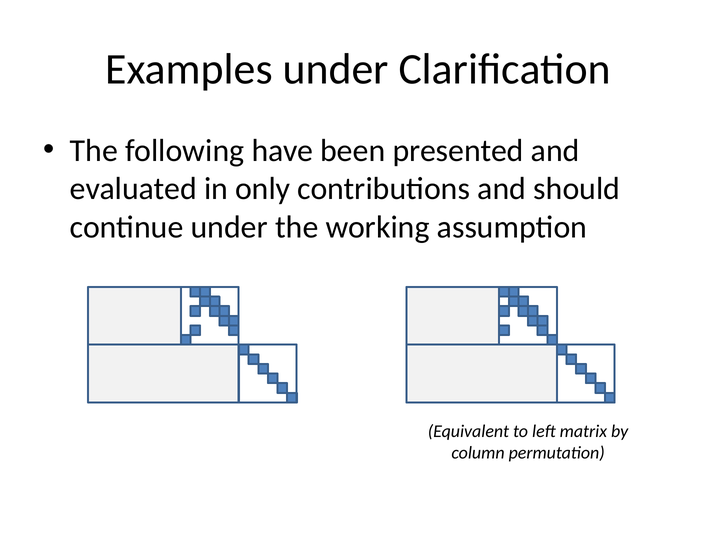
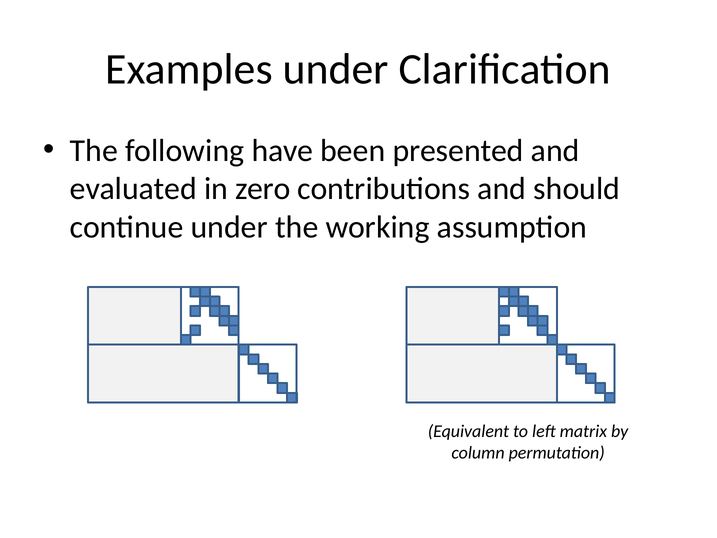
only: only -> zero (263, 189)
